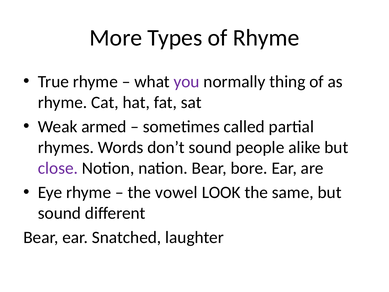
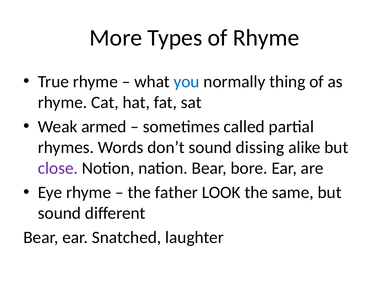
you colour: purple -> blue (187, 82)
people: people -> dissing (260, 147)
vowel: vowel -> father (176, 192)
